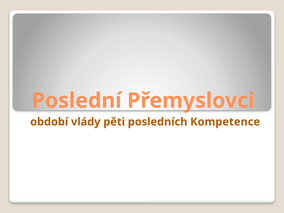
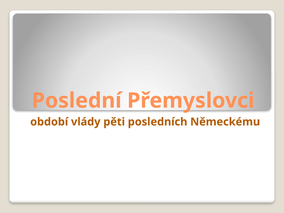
Kompetence: Kompetence -> Německému (225, 122)
